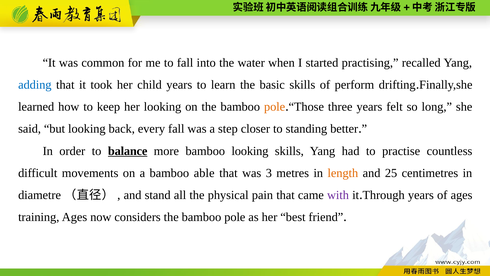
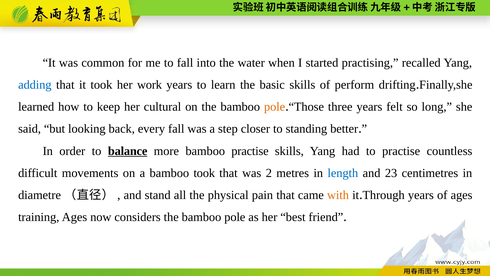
child: child -> work (150, 85)
her looking: looking -> cultural (163, 107)
bamboo looking: looking -> practise (250, 151)
bamboo able: able -> took (204, 173)
3: 3 -> 2 (269, 173)
length colour: orange -> blue (343, 173)
25: 25 -> 23 (391, 173)
with colour: purple -> orange (338, 195)
